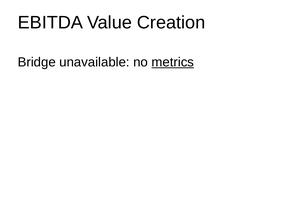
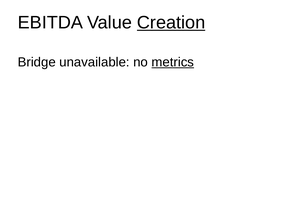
Creation underline: none -> present (171, 22)
